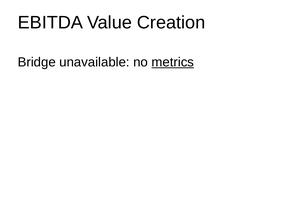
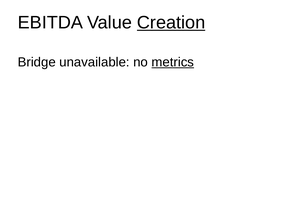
Creation underline: none -> present (171, 22)
